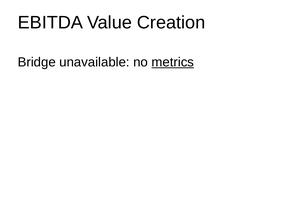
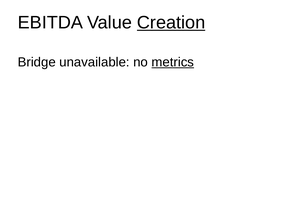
Creation underline: none -> present (171, 22)
